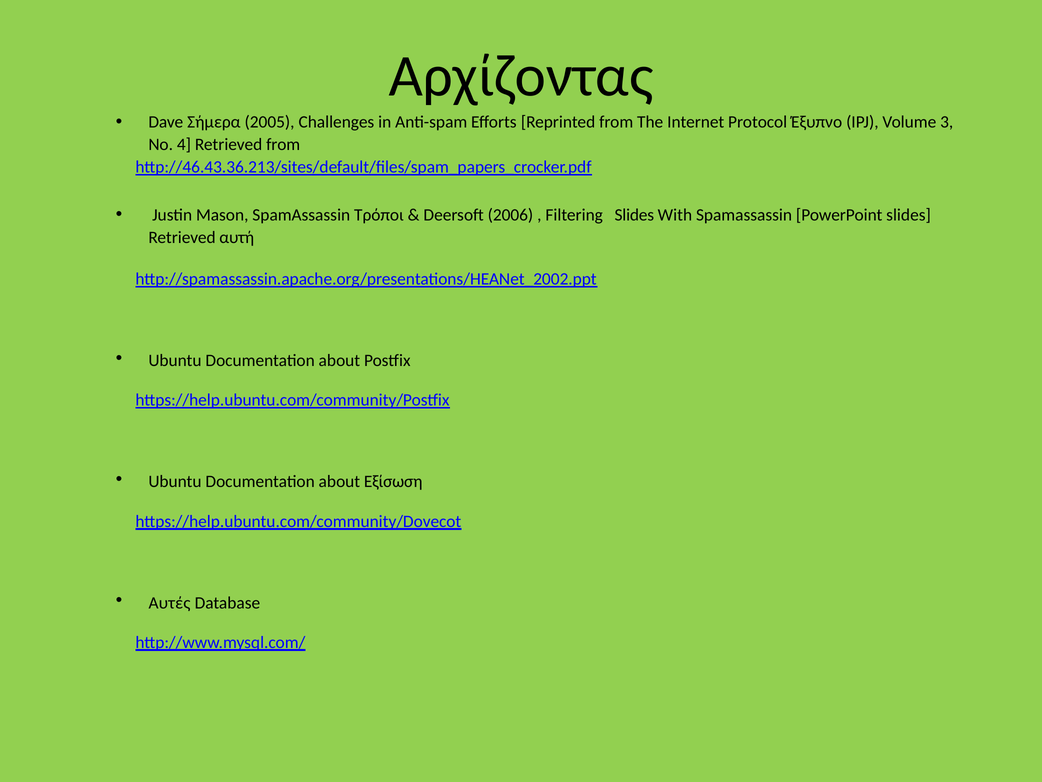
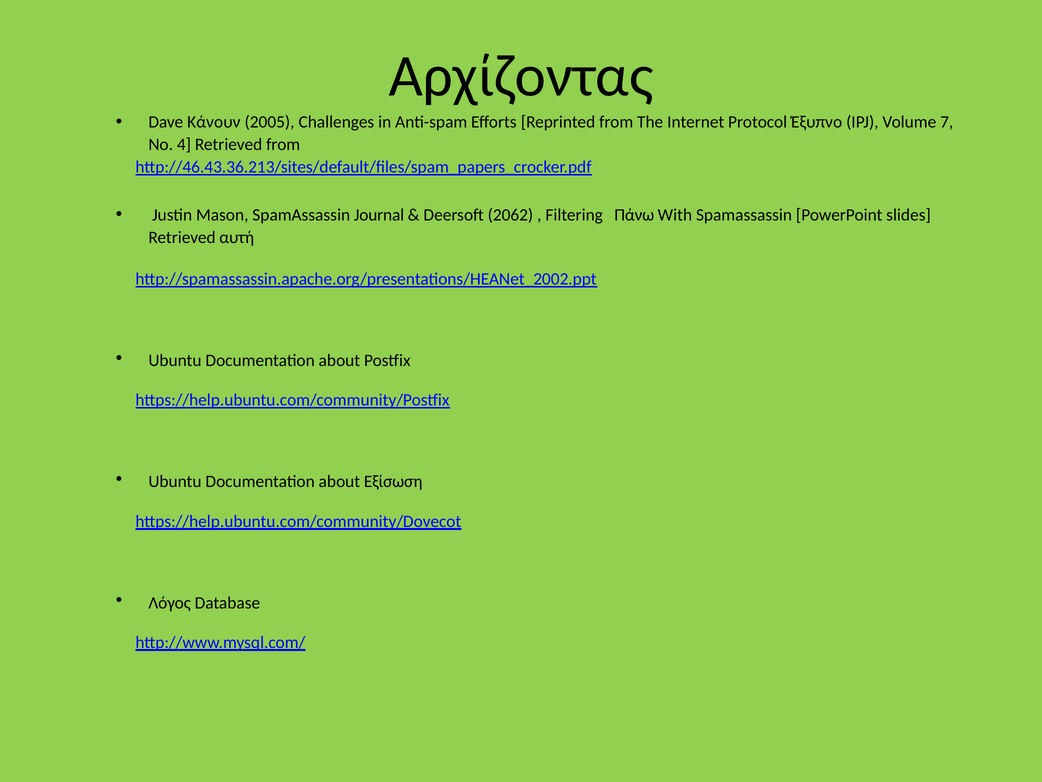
Σήμερα: Σήμερα -> Κάνουν (214, 122)
3: 3 -> 7 (947, 122)
Τρόποι: Τρόποι -> Journal (379, 215)
2006: 2006 -> 2062 (510, 215)
Filtering Slides: Slides -> Πάνω (634, 215)
Αυτές: Αυτές -> Λόγος (170, 602)
